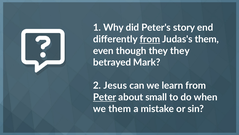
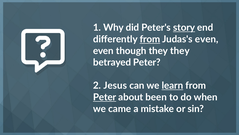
story underline: none -> present (184, 28)
Judas's them: them -> even (207, 39)
betrayed Mark: Mark -> Peter (147, 62)
learn underline: none -> present (172, 85)
small: small -> been (156, 97)
we them: them -> came (120, 108)
